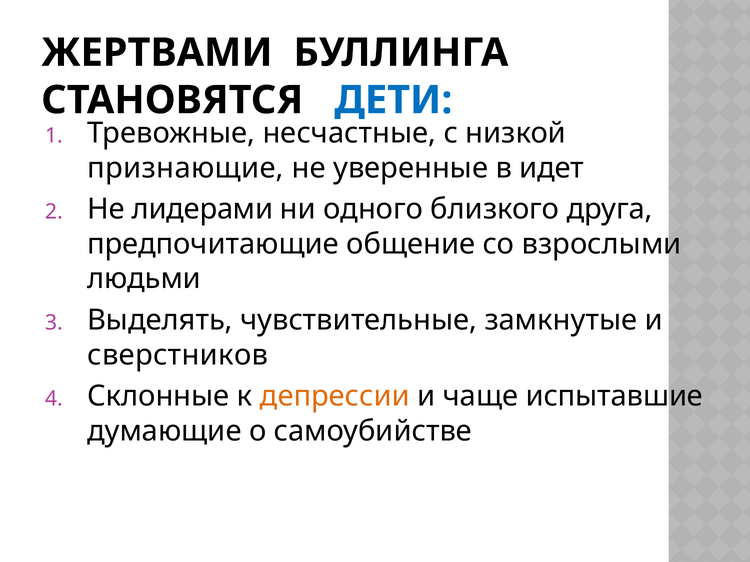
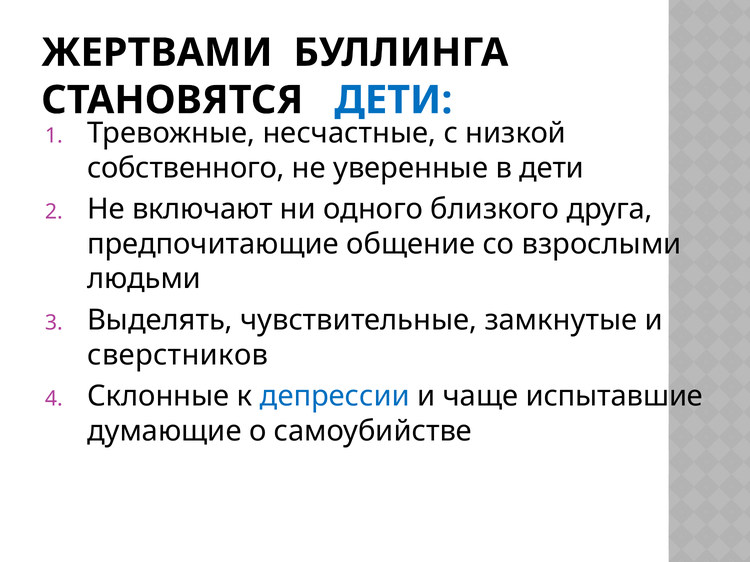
признающие: признающие -> собственного (186, 168)
в идет: идет -> дети (552, 168)
лидерами: лидерами -> включают (202, 209)
депрессии colour: orange -> blue (335, 396)
